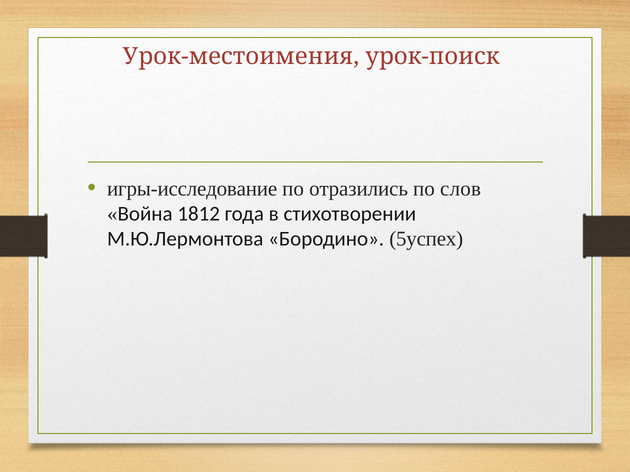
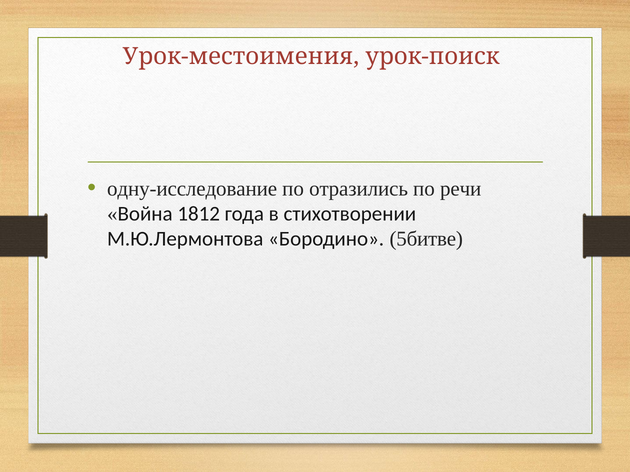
игры-исследование: игры-исследование -> одну-исследование (192, 189)
слов: слов -> речи (461, 189)
5успех: 5успех -> 5битве (426, 239)
